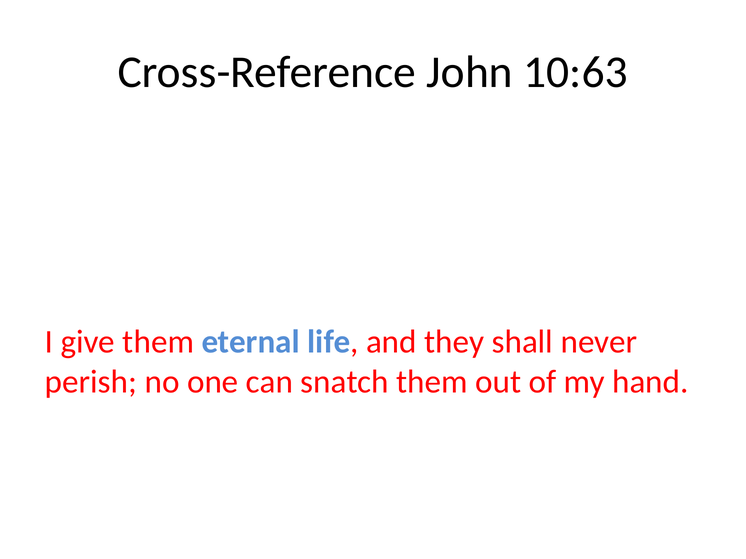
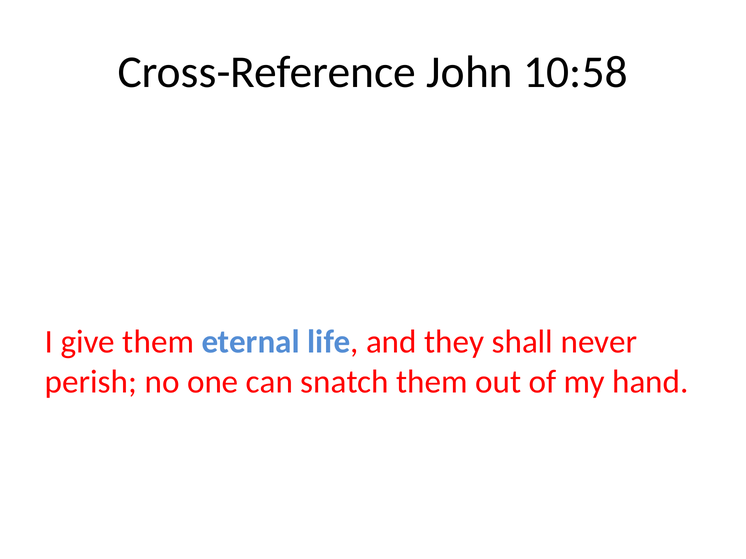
10:63: 10:63 -> 10:58 (575, 72)
